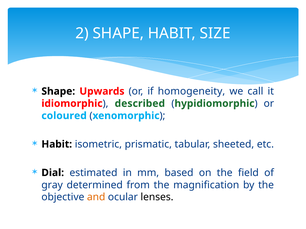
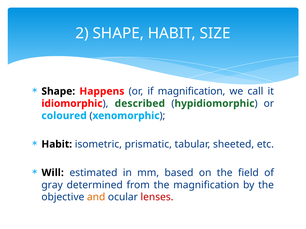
Upwards: Upwards -> Happens (102, 91)
if homogeneity: homogeneity -> magnification (192, 91)
Dial: Dial -> Will (53, 173)
lenses colour: black -> red (157, 198)
